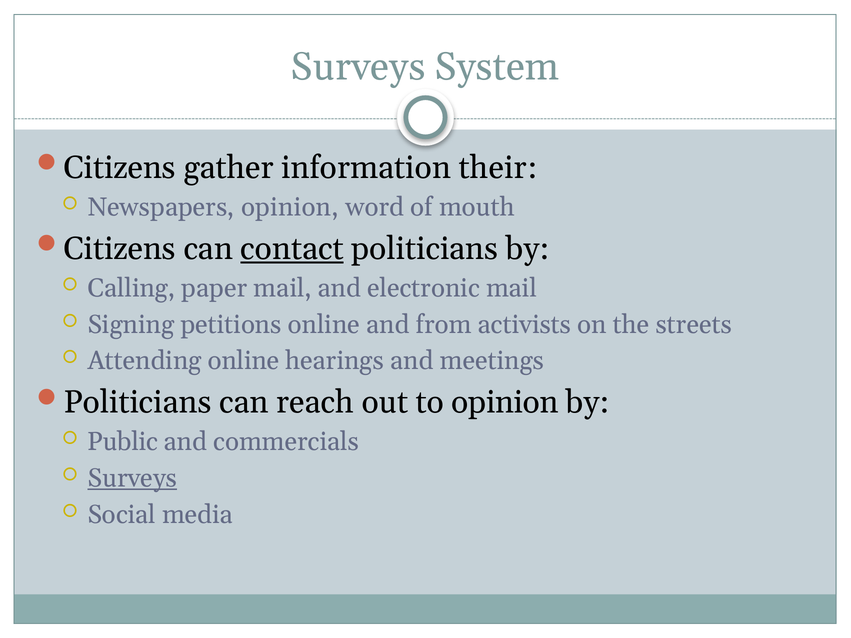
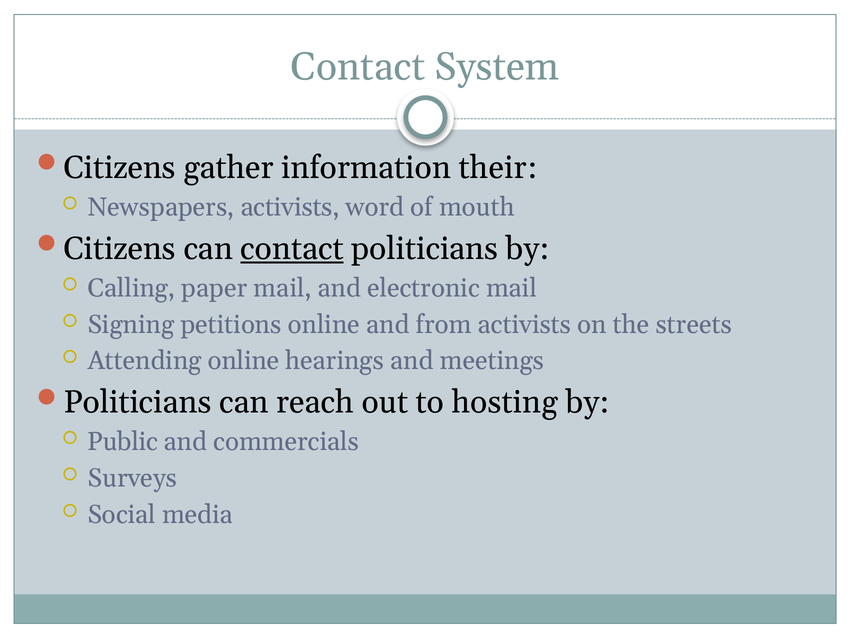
Surveys: Surveys -> Contact (358, 67)
Newspapers opinion: opinion -> activists (290, 207)
to opinion: opinion -> hosting (505, 403)
Surveys underline: present -> none (132, 478)
